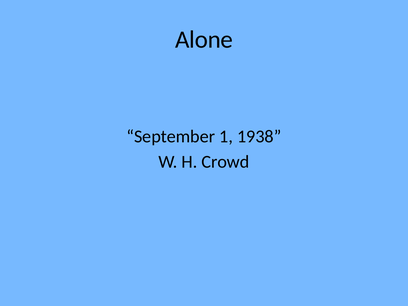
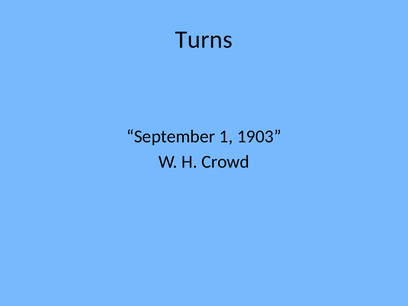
Alone: Alone -> Turns (204, 39)
1938: 1938 -> 1903 (259, 136)
